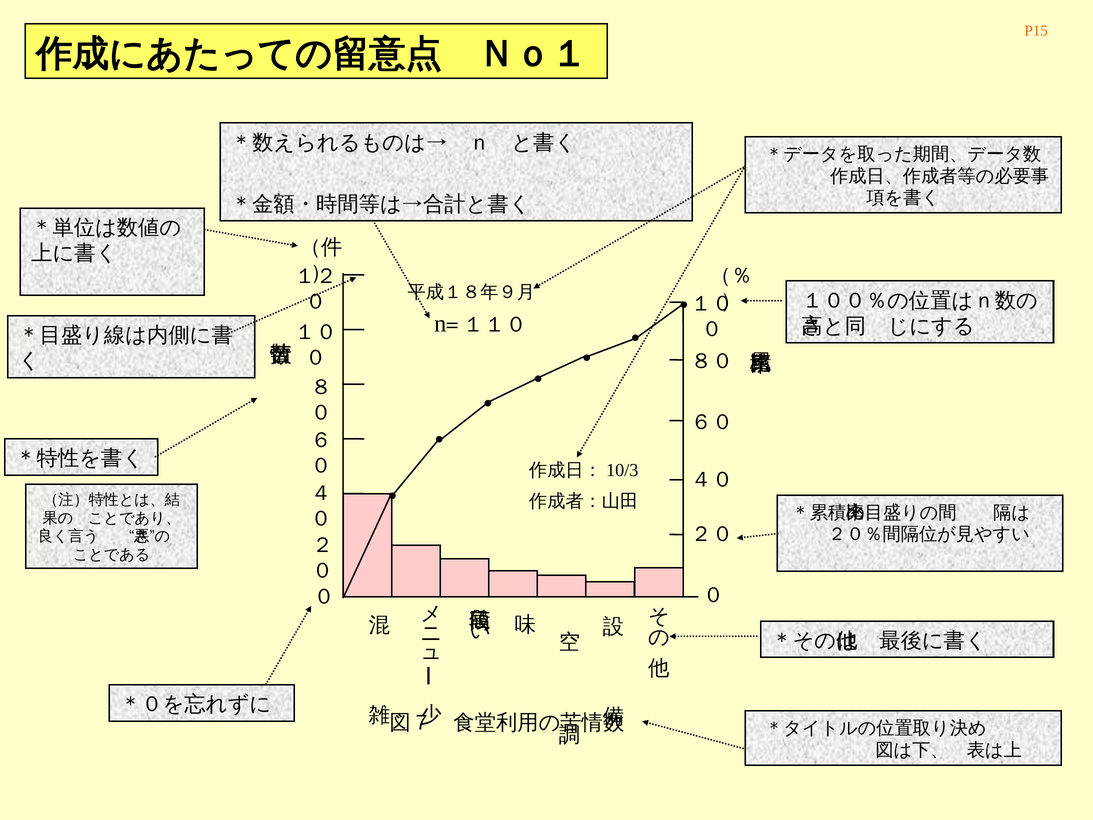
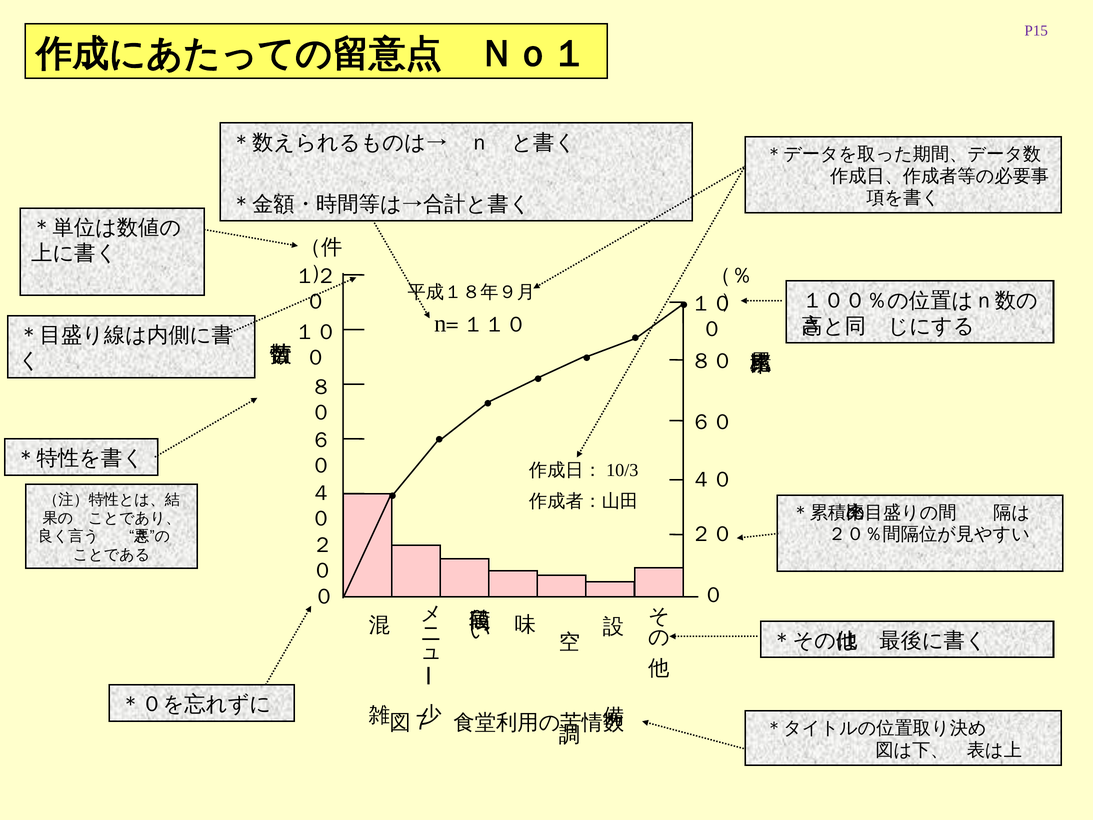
P15 colour: orange -> purple (1036, 31)
